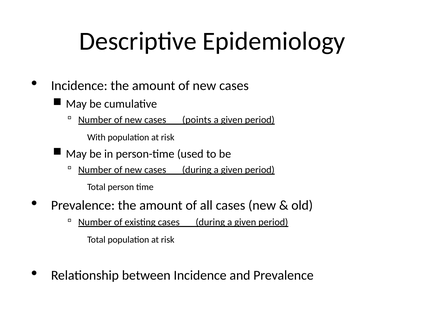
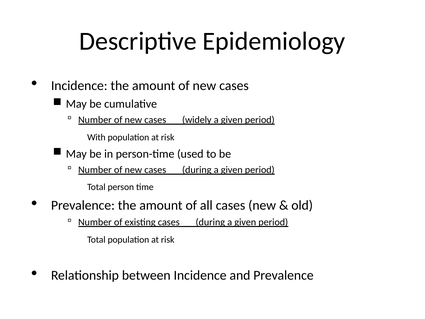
points: points -> widely (197, 120)
